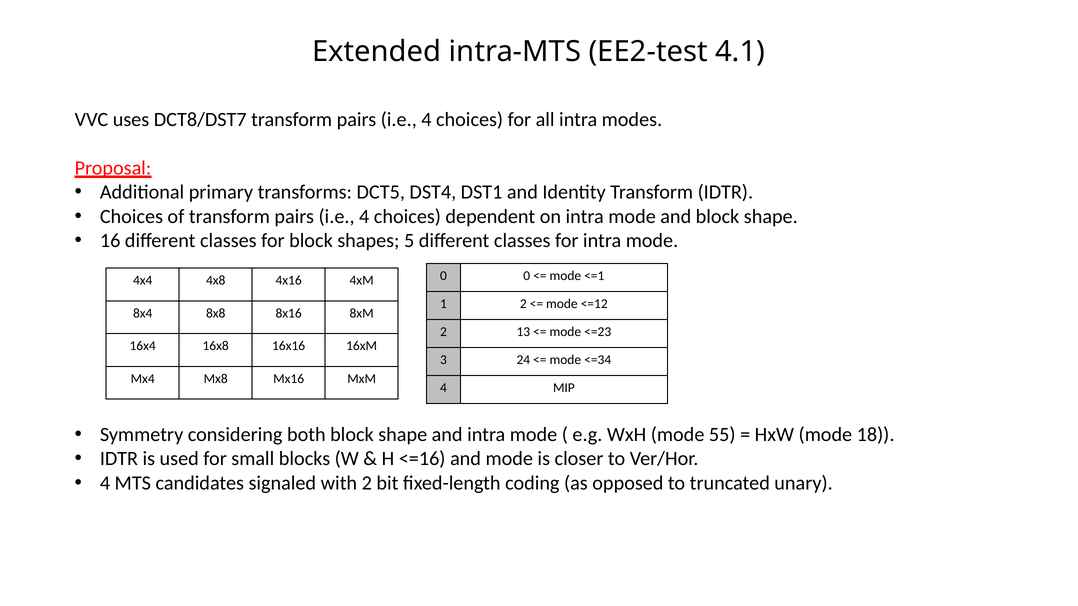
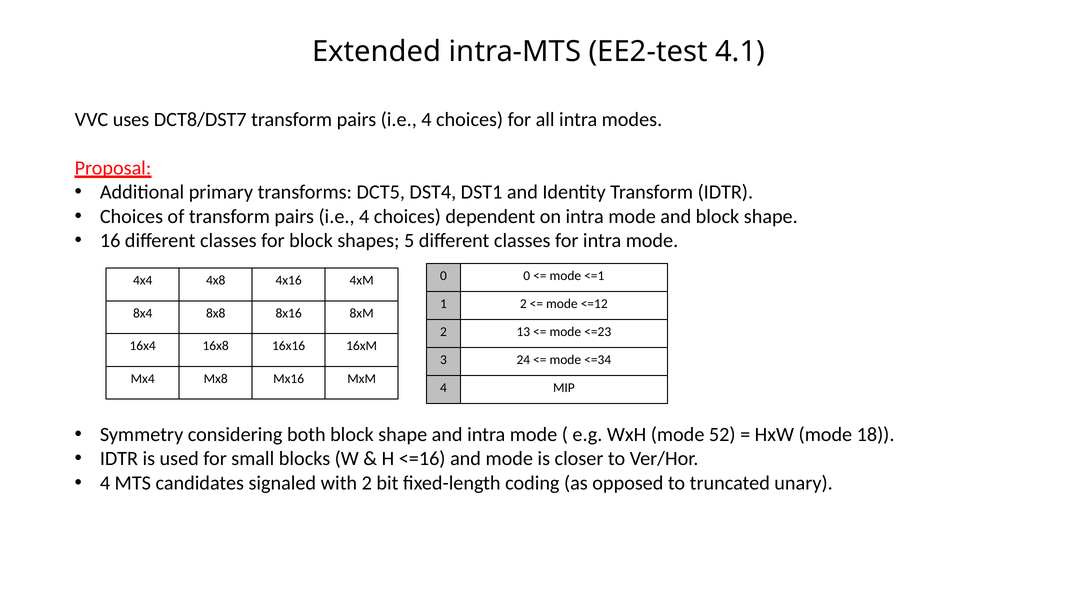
55: 55 -> 52 (722, 435)
